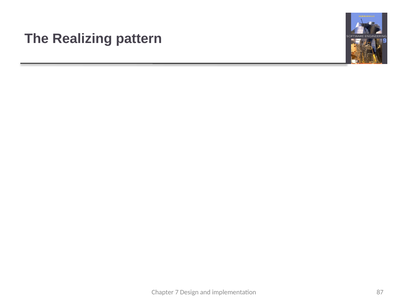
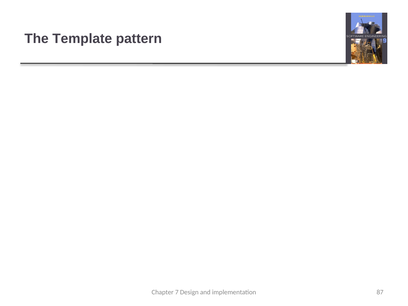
Realizing: Realizing -> Template (82, 39)
